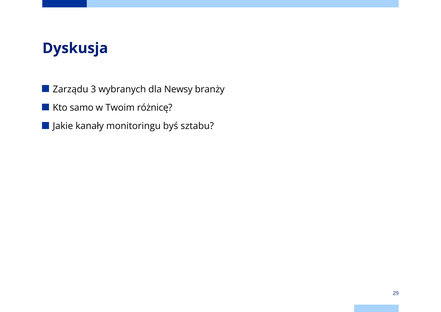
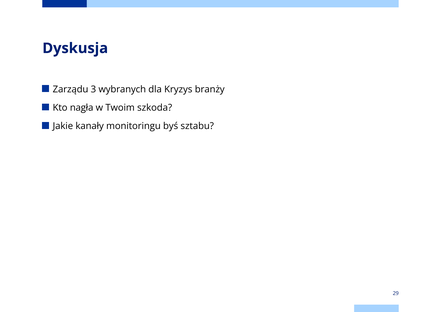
Newsy: Newsy -> Kryzys (178, 89)
samo: samo -> nagła (82, 108)
różnicę: różnicę -> szkoda (155, 108)
